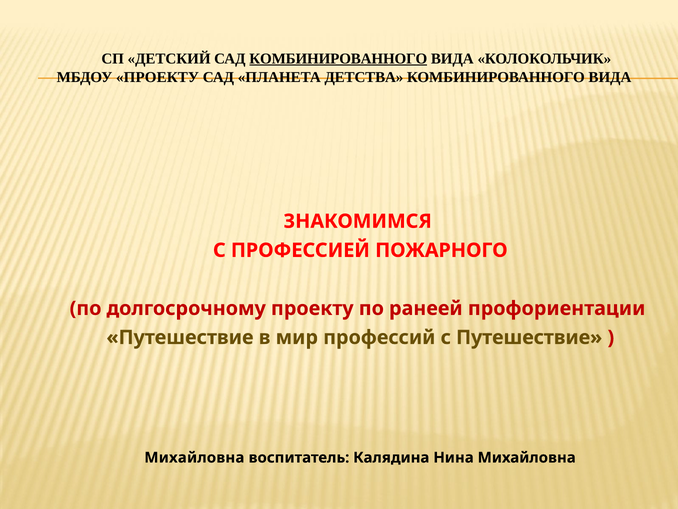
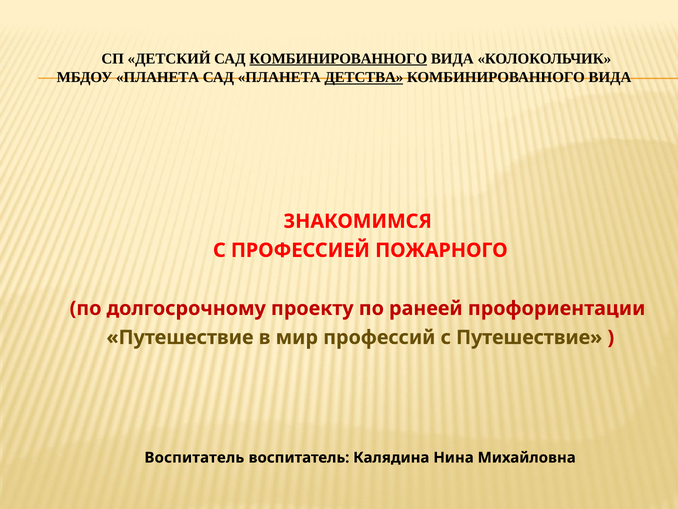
МБДОУ ПРОЕКТУ: ПРОЕКТУ -> ПЛАНЕТА (158, 77)
ДЕТСТВА underline: none -> present (364, 77)
Михайловна: Михайловна -> Воспитатель (194, 457)
